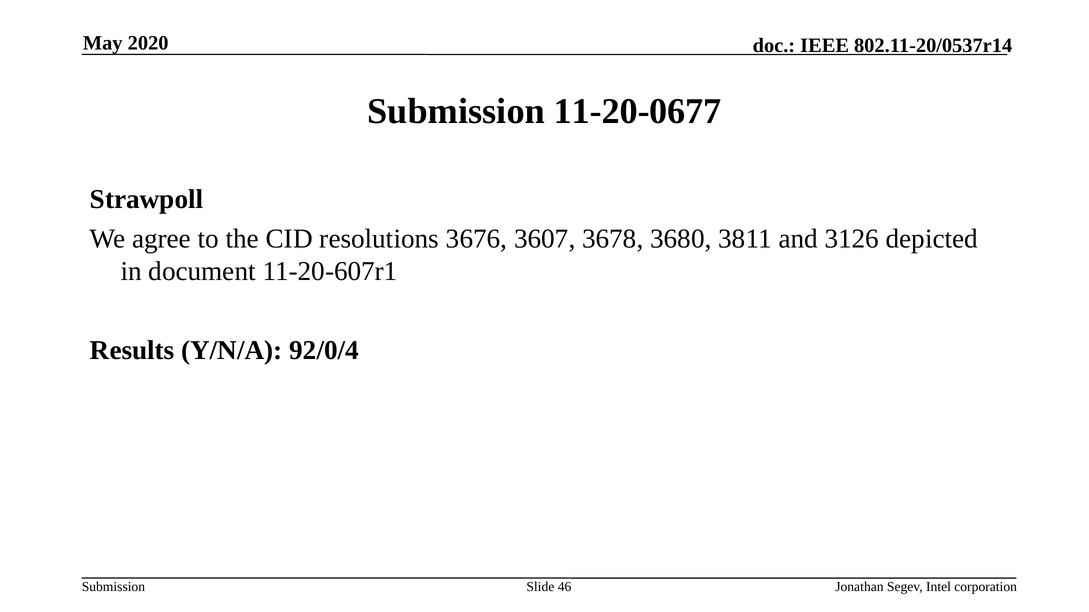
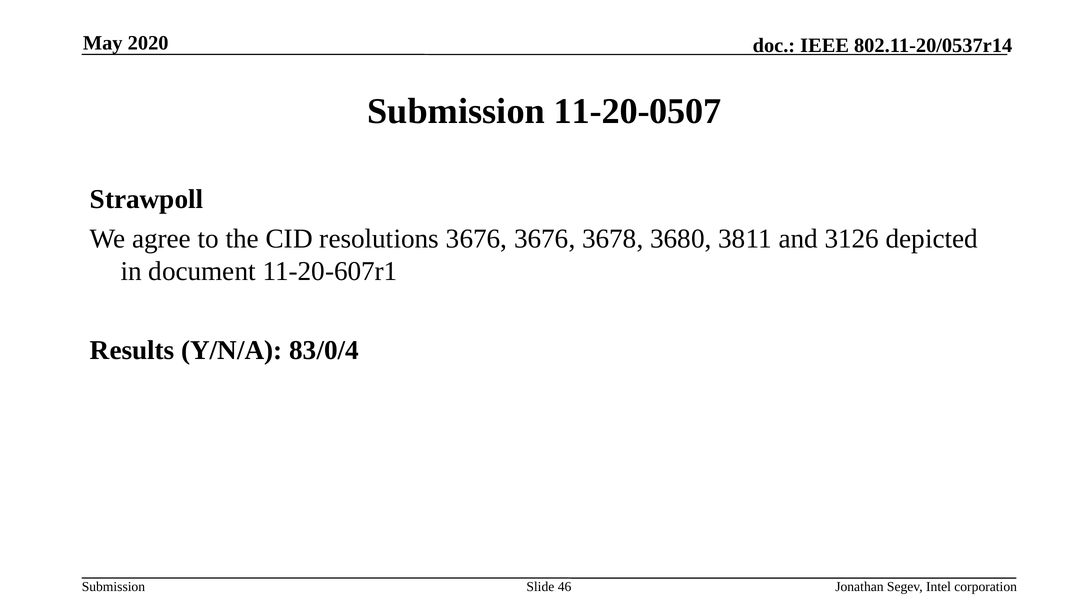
11-20-0677: 11-20-0677 -> 11-20-0507 (638, 111)
3676 3607: 3607 -> 3676 (545, 239)
92/0/4: 92/0/4 -> 83/0/4 (324, 350)
